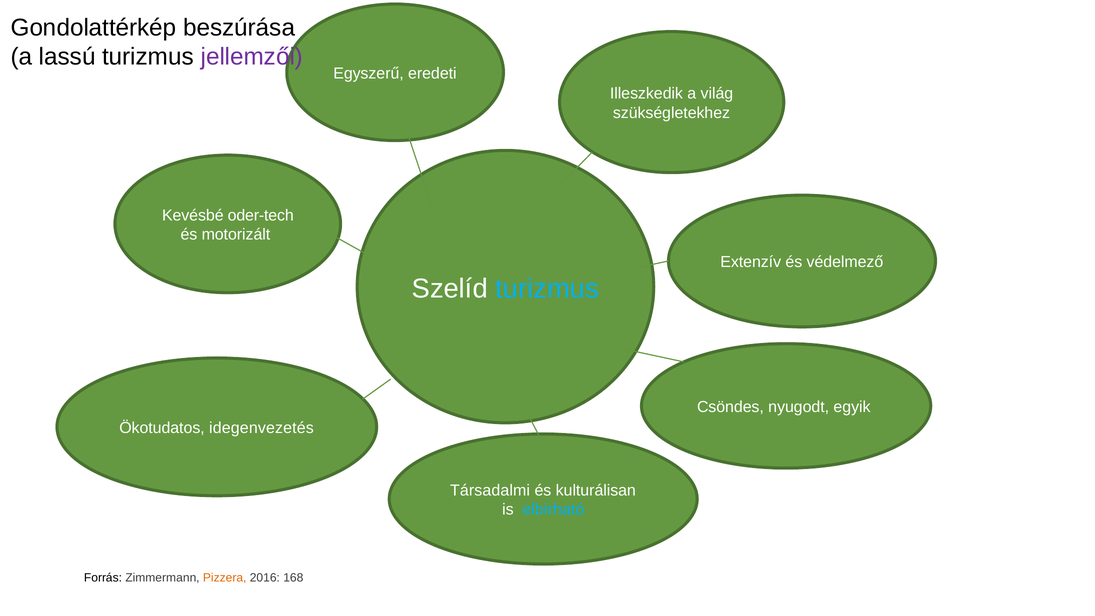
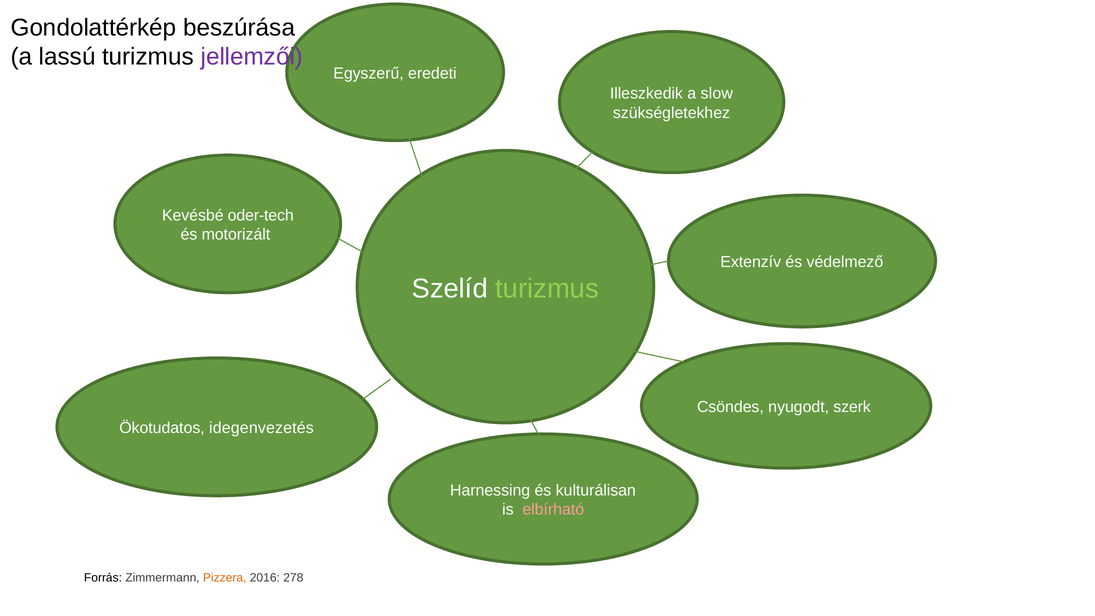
világ: világ -> slow (717, 94)
turizmus colour: light blue -> light green (547, 288)
egyik: egyik -> szerk (852, 407)
Társadalmi: Társadalmi -> Harnessing (490, 490)
elbírható colour: light blue -> pink (553, 510)
168: 168 -> 278 (293, 578)
